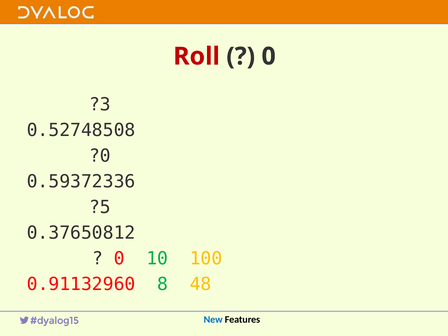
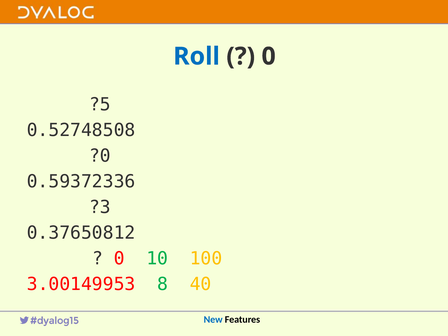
Roll colour: red -> blue (197, 56)
?3: ?3 -> ?5 (100, 105)
?5: ?5 -> ?3 (100, 207)
0.91132960: 0.91132960 -> 3.00149953 (81, 284)
48: 48 -> 40 (201, 284)
